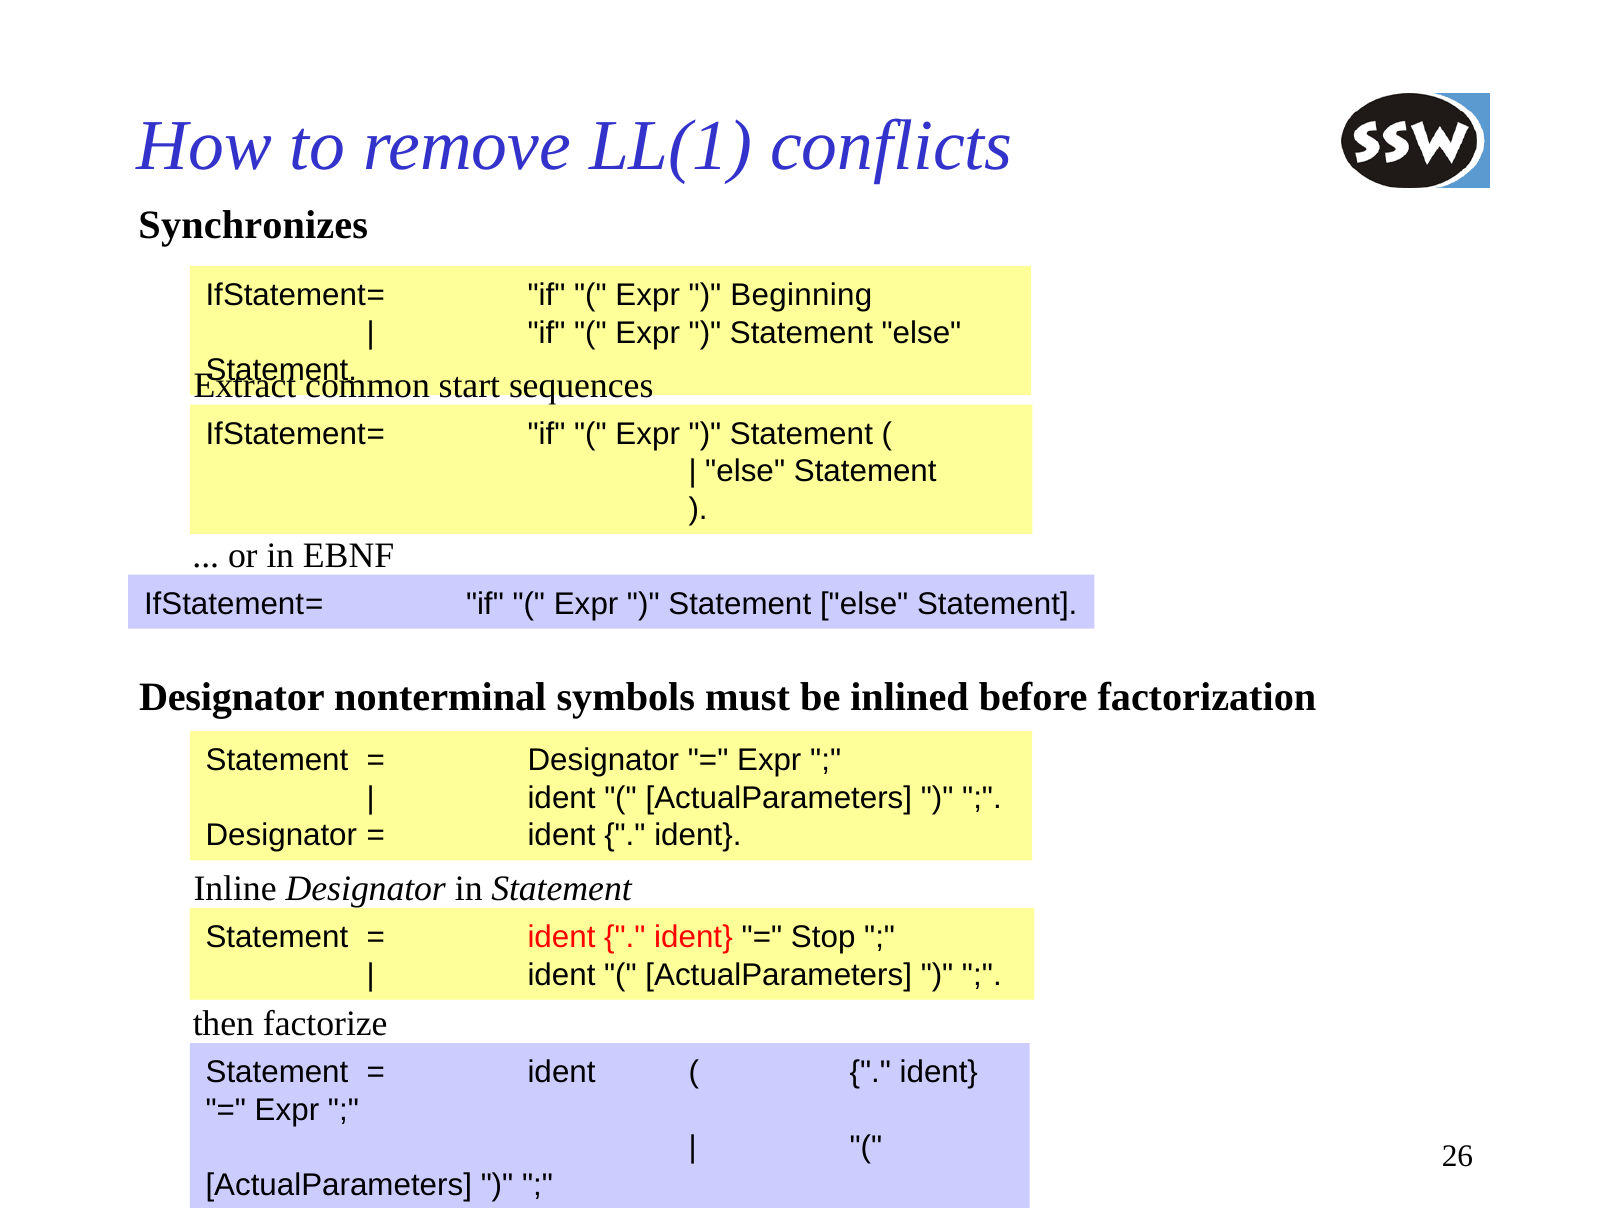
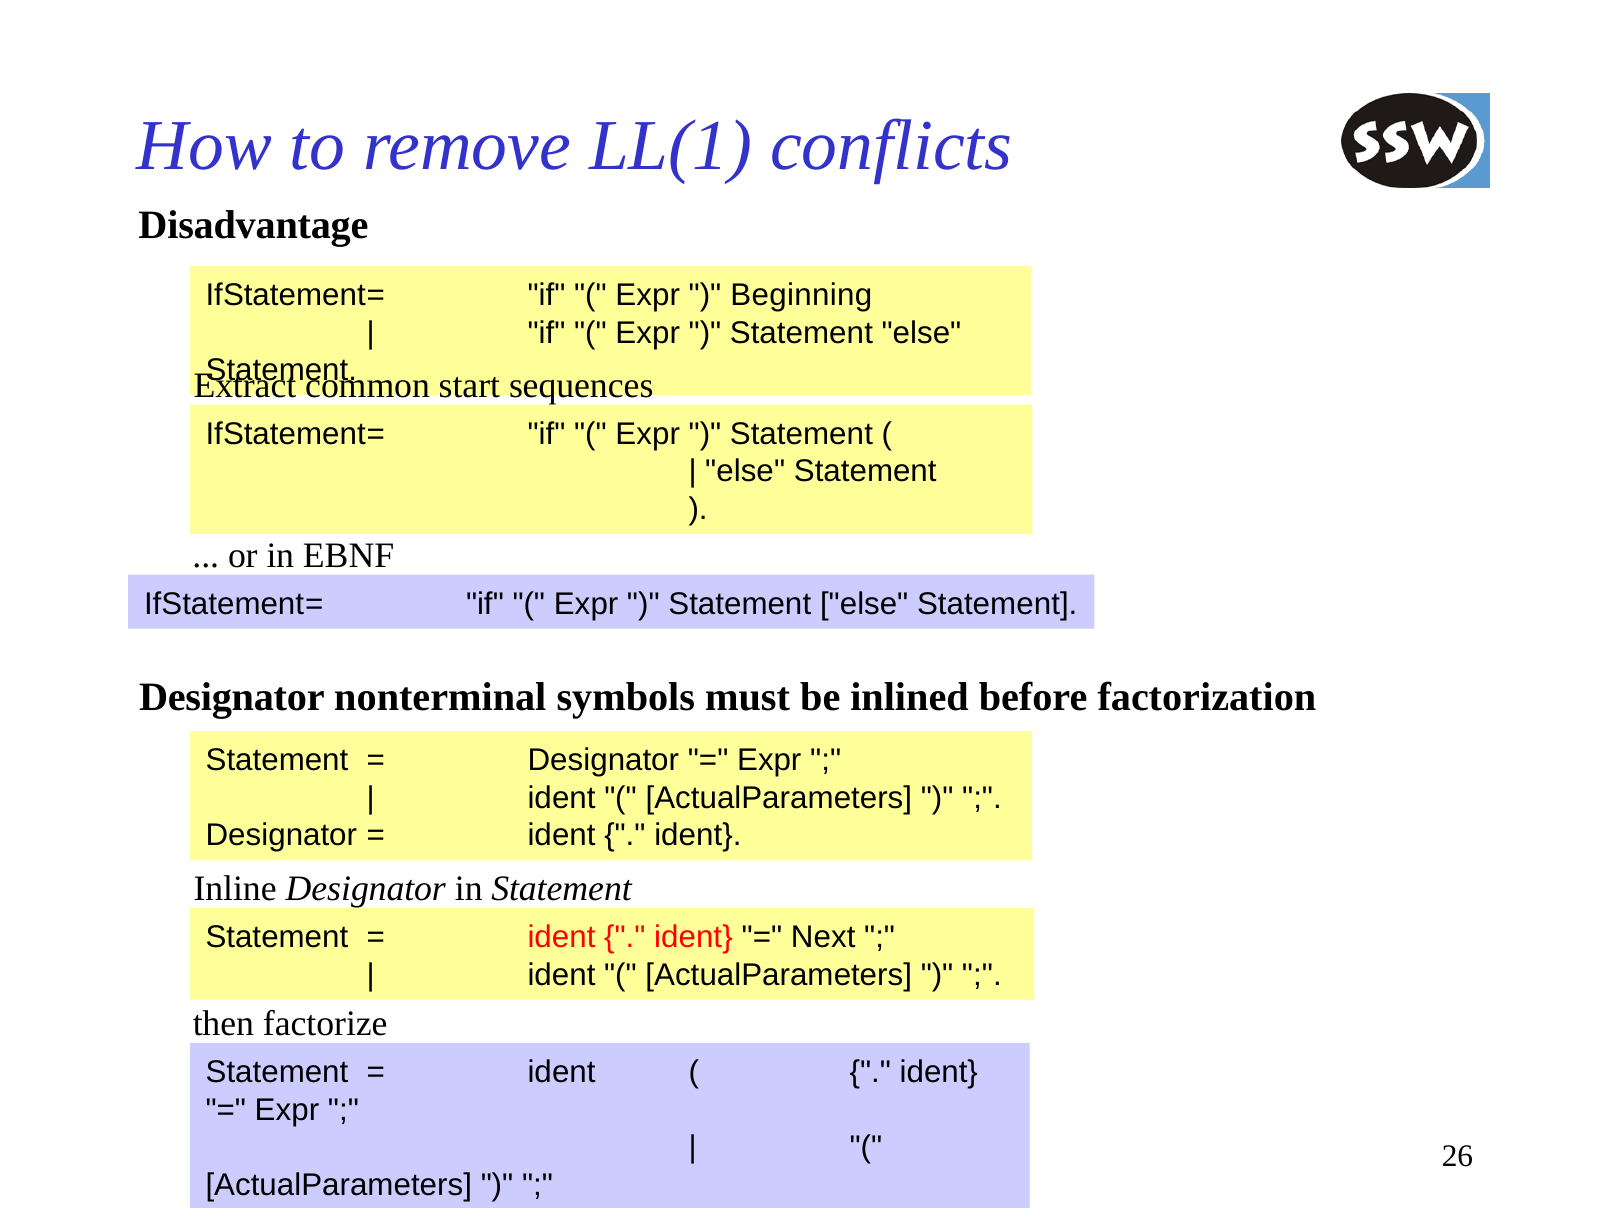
Synchronizes: Synchronizes -> Disadvantage (253, 225)
Stop: Stop -> Next (823, 937)
